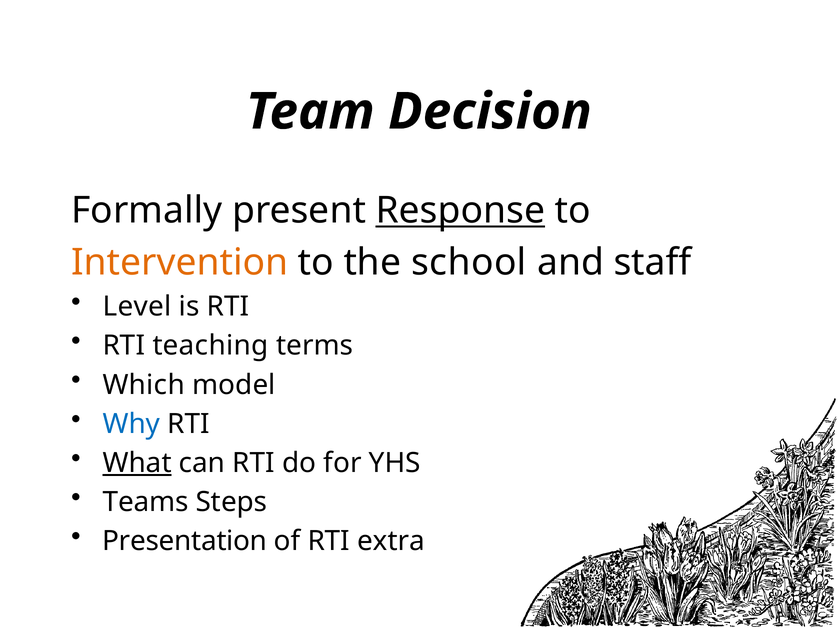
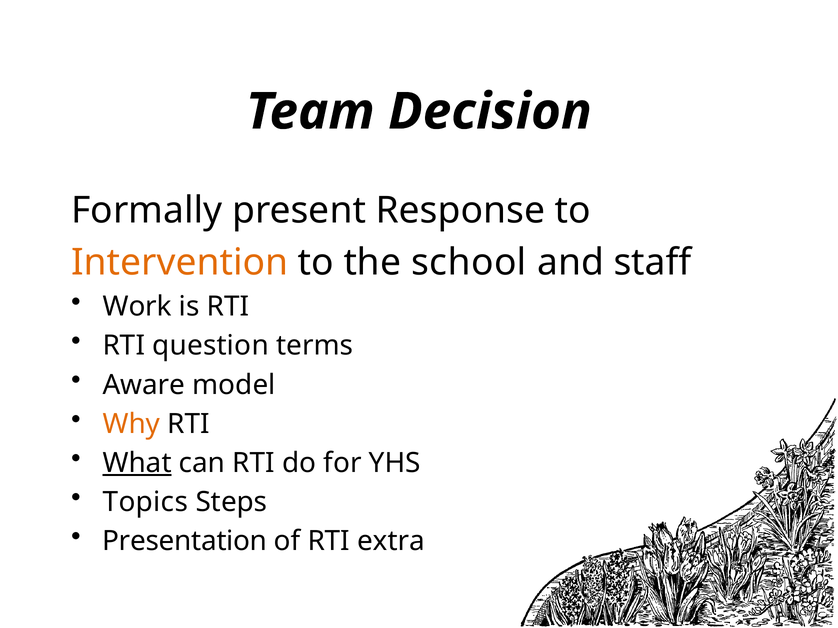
Response underline: present -> none (460, 211)
Level: Level -> Work (137, 307)
teaching: teaching -> question (211, 346)
Which: Which -> Aware (144, 385)
Why colour: blue -> orange (131, 424)
Teams: Teams -> Topics (145, 502)
